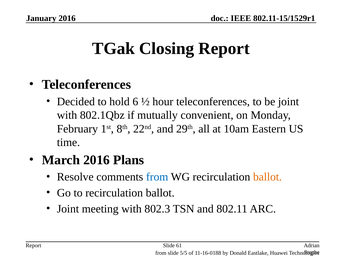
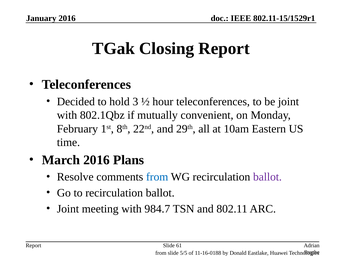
6: 6 -> 3 (135, 102)
ballot colour: orange -> purple (267, 177)
802.3: 802.3 -> 984.7 (157, 209)
